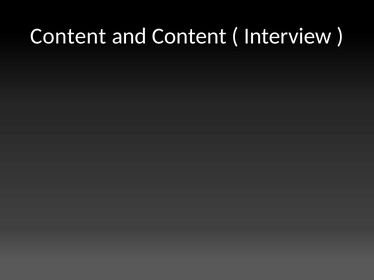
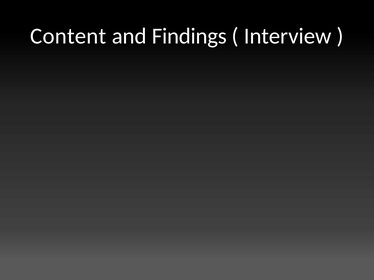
and Content: Content -> Findings (189, 36)
